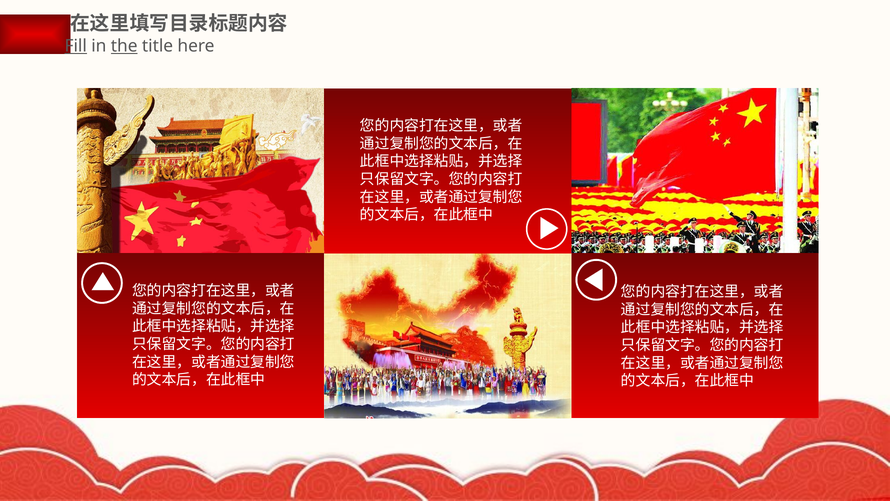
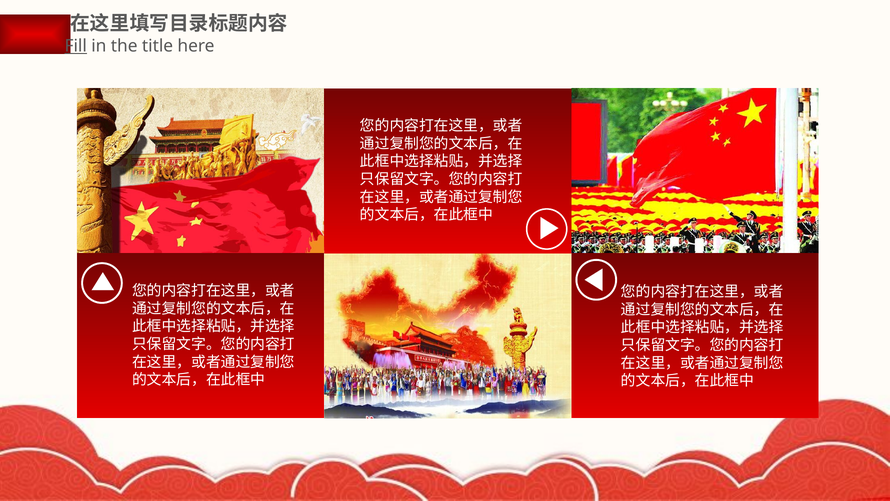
the underline: present -> none (124, 46)
